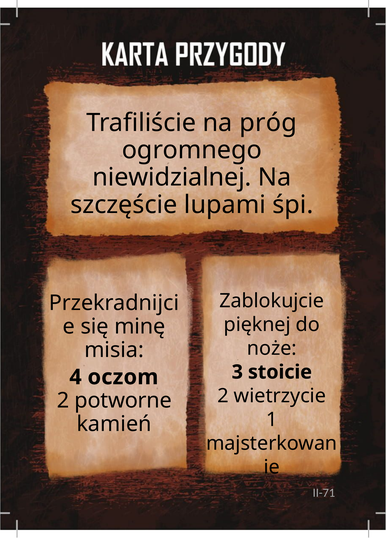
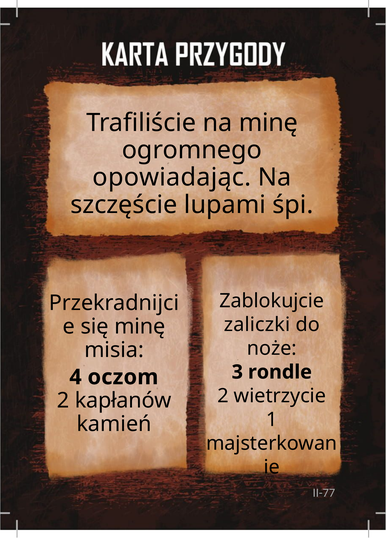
na próg: próg -> minę (268, 123)
niewidzialnej: niewidzialnej -> opowiadając (172, 177)
pięknej: pięknej -> zaliczki (257, 324)
stoicie: stoicie -> rondle (280, 372)
potworne: potworne -> kapłanów (123, 400)
II-71: II-71 -> II-77 (324, 492)
